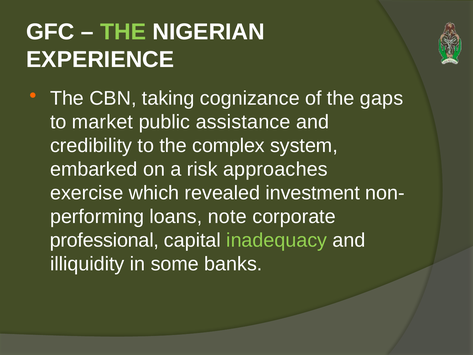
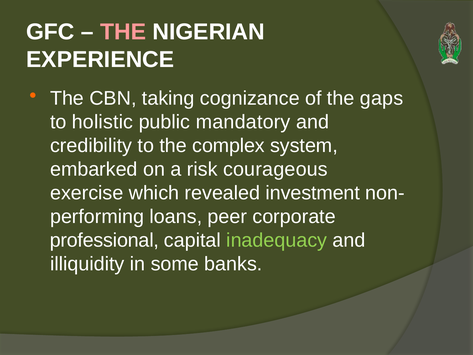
THE colour: light green -> pink (123, 32)
market: market -> holistic (102, 122)
assistance: assistance -> mandatory (243, 122)
approaches: approaches -> courageous (275, 169)
note: note -> peer (227, 217)
